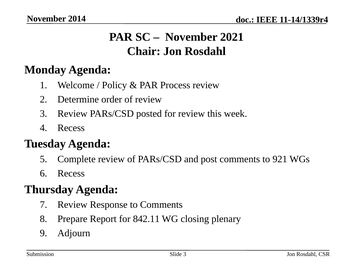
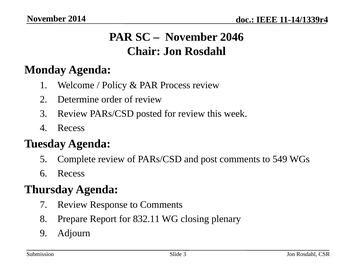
2021: 2021 -> 2046 (232, 37)
921: 921 -> 549 (280, 159)
842.11: 842.11 -> 832.11 (146, 219)
